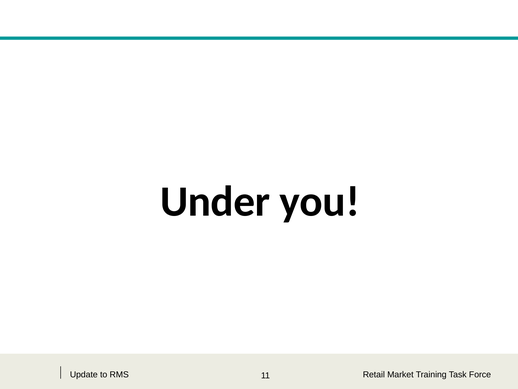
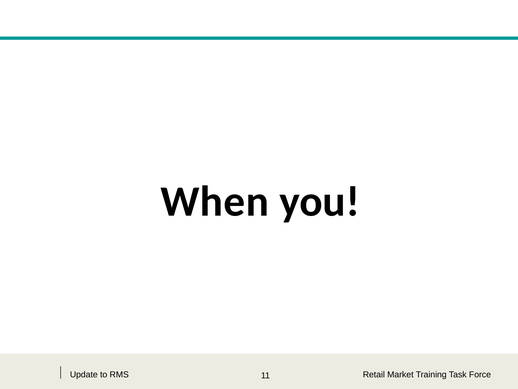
Under: Under -> When (215, 201)
